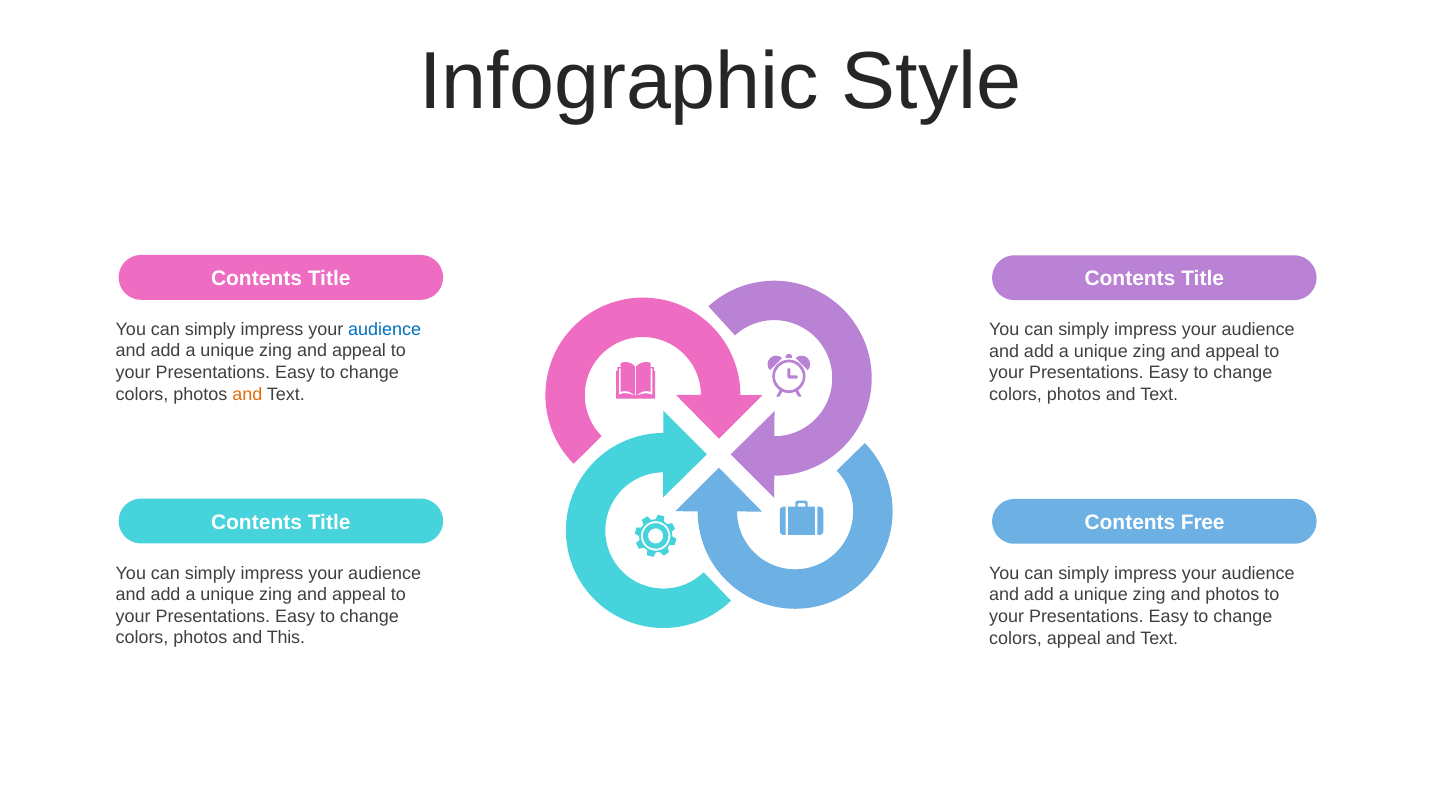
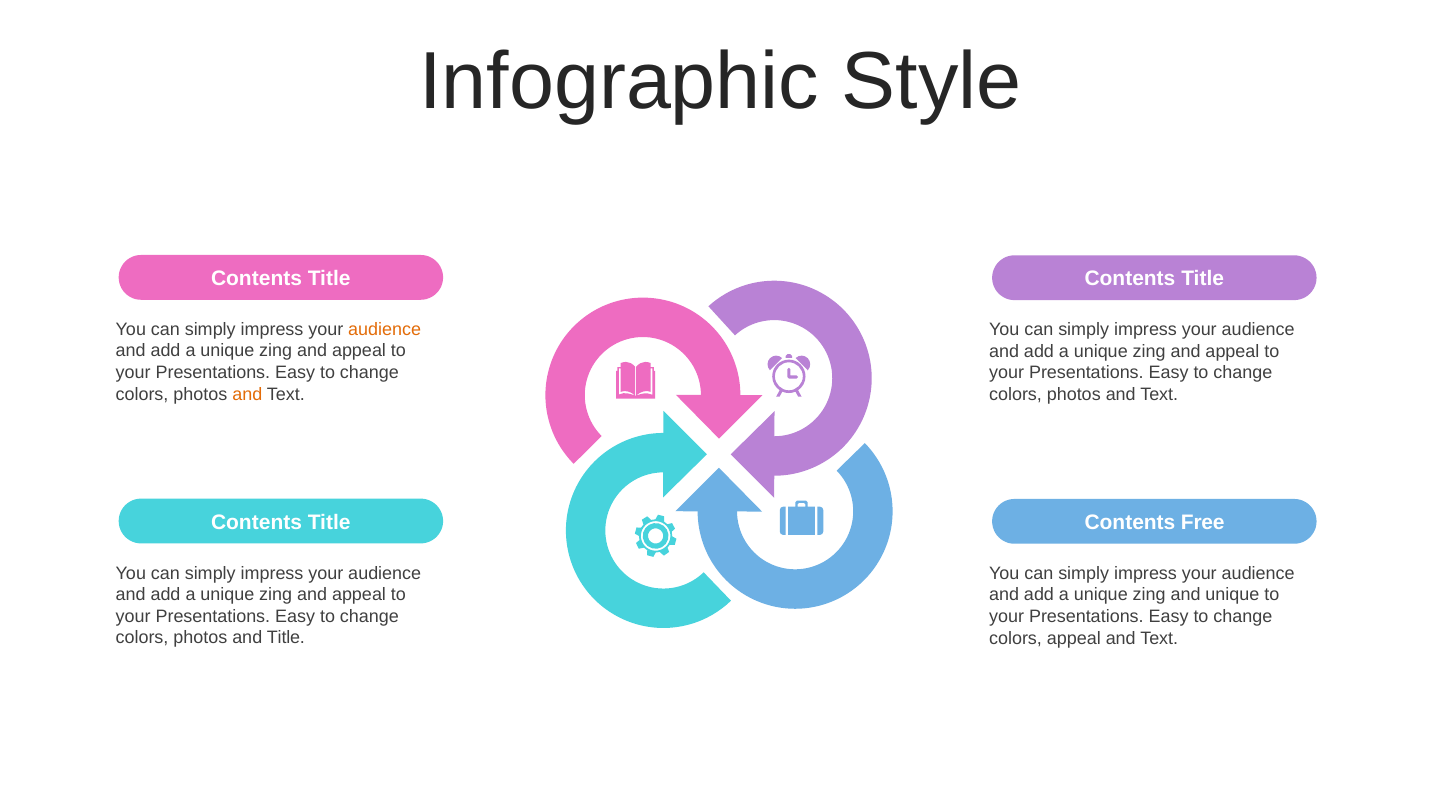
audience colour: blue -> orange (385, 329)
and photos: photos -> unique (1232, 595)
and This: This -> Title (286, 638)
